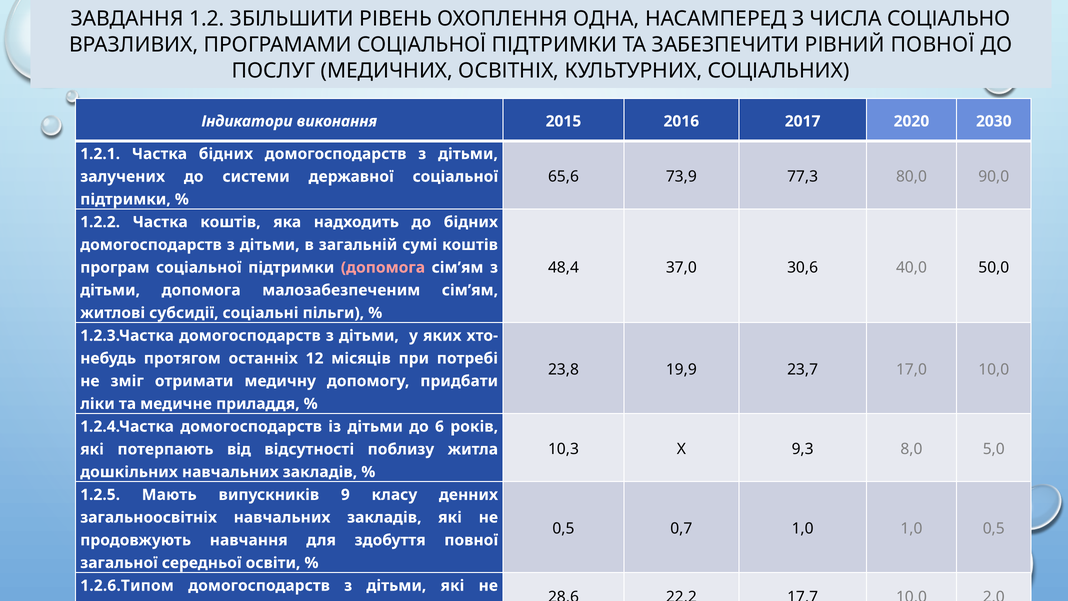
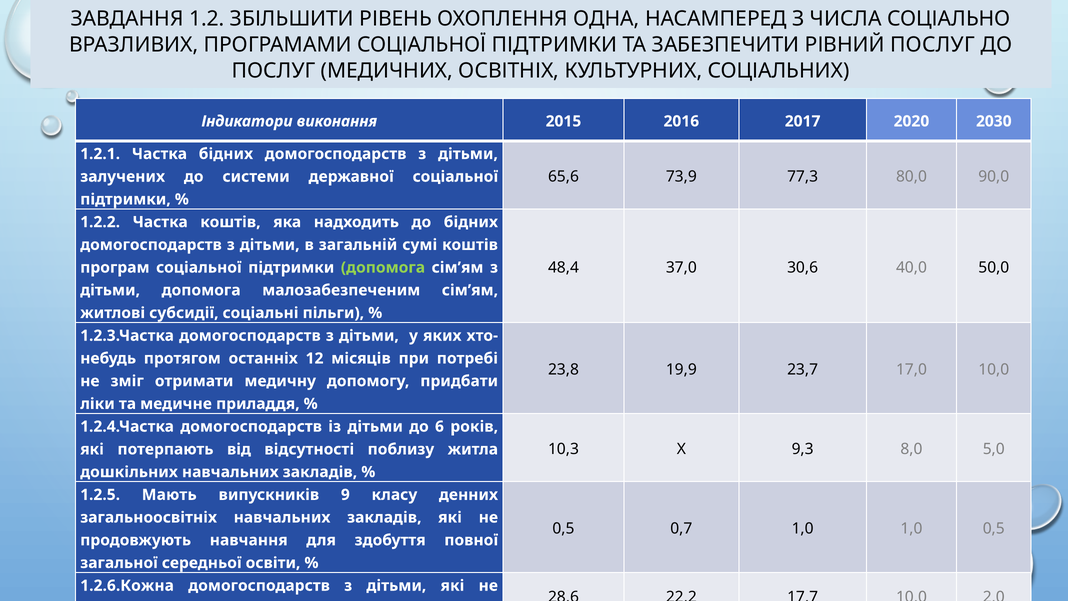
РІВНИЙ ПОВНОЇ: ПОВНОЇ -> ПОСЛУГ (933, 45)
допомога colour: pink -> light green (383, 267)
1.2.6.Типом: 1.2.6.Типом -> 1.2.6.Кожна (127, 585)
